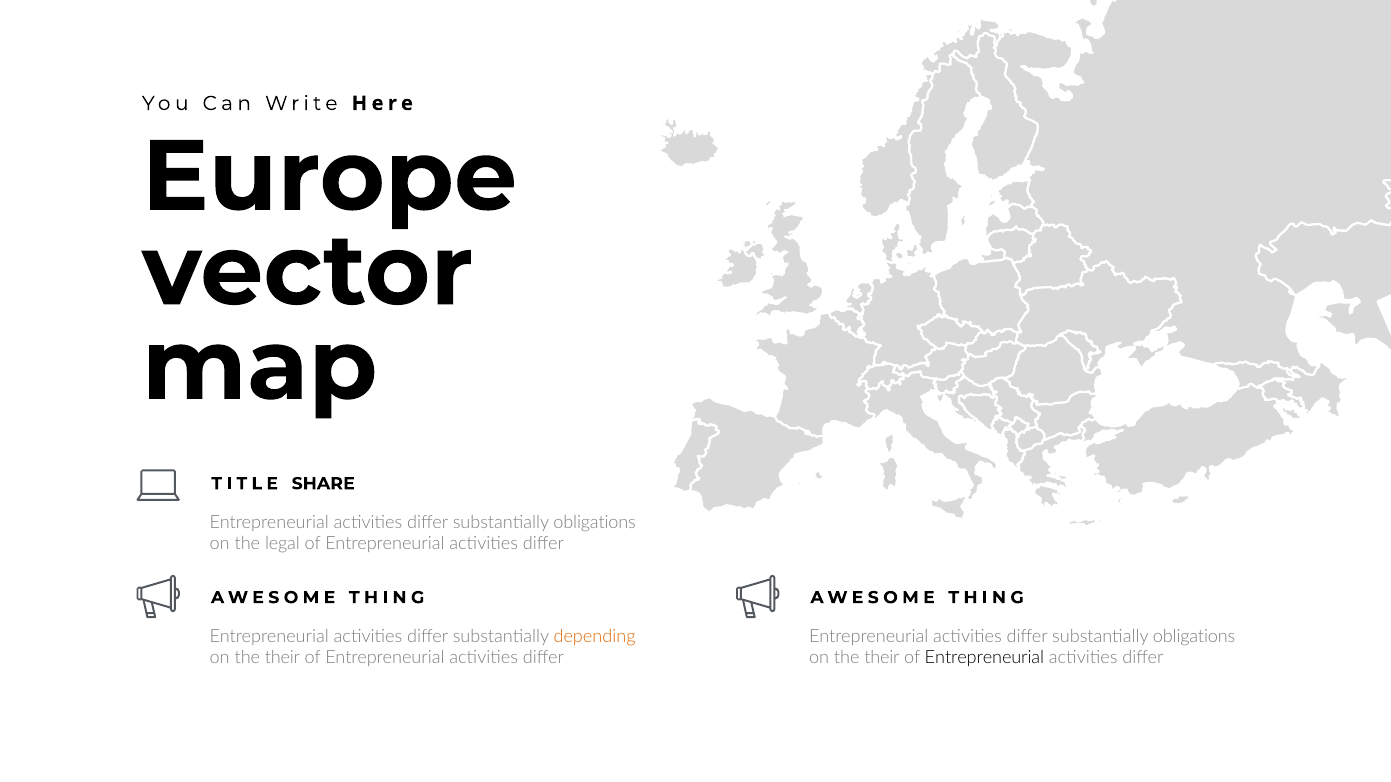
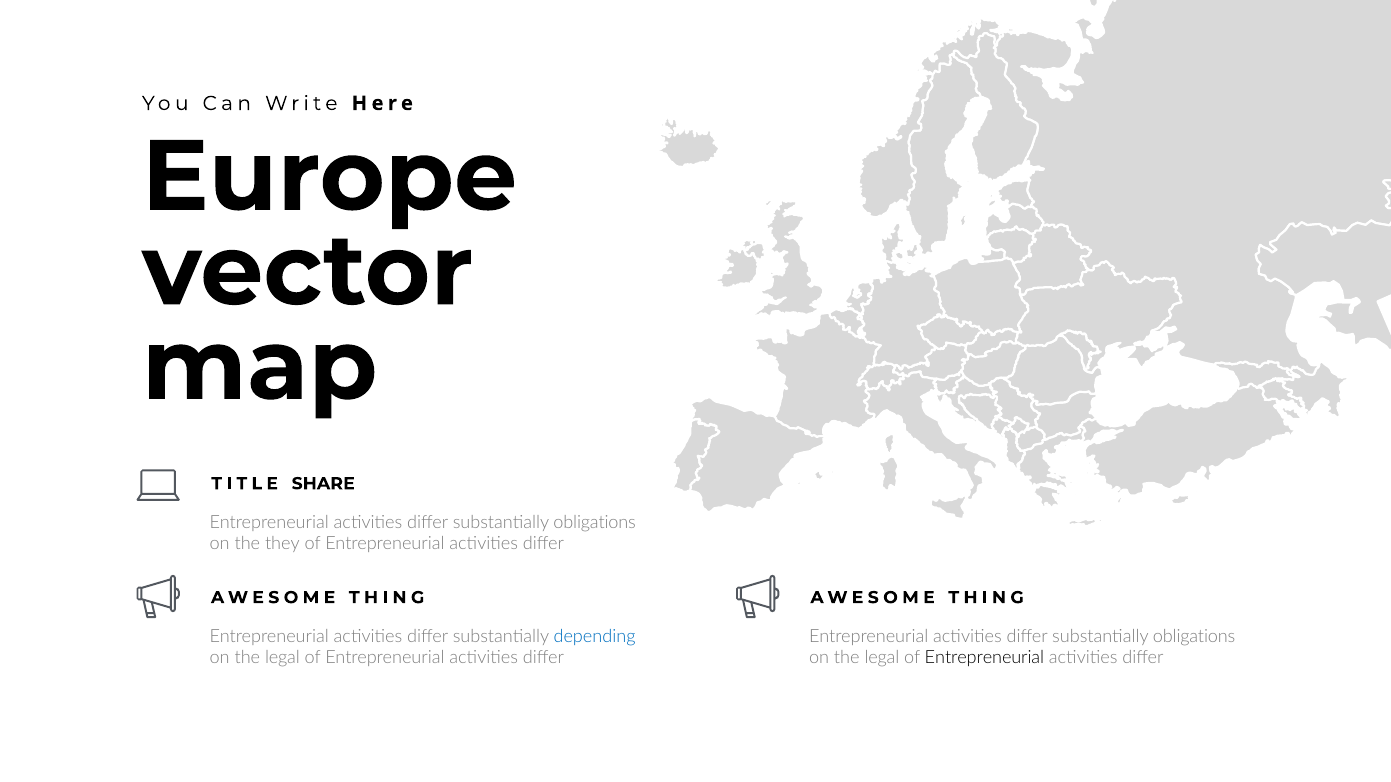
legal: legal -> they (282, 544)
depending colour: orange -> blue (595, 637)
their: their -> legal (282, 658)
their: their -> legal (882, 658)
